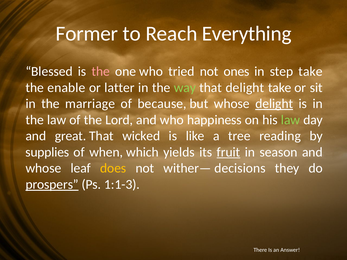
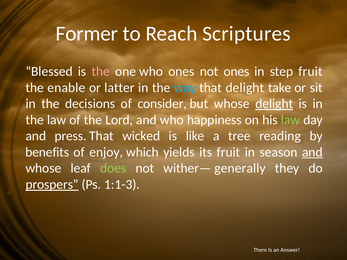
Everything: Everything -> Scriptures (246, 34)
who tried: tried -> ones (181, 71)
step take: take -> fruit (311, 71)
way colour: light green -> light blue (185, 88)
marriage: marriage -> decisions (90, 104)
because: because -> consider (162, 104)
great: great -> press (71, 136)
supplies: supplies -> benefits (47, 152)
when: when -> enjoy (106, 152)
fruit underline: present -> none (228, 152)
and underline: none -> present (312, 152)
does colour: yellow -> light green (113, 168)
decisions: decisions -> generally (240, 168)
